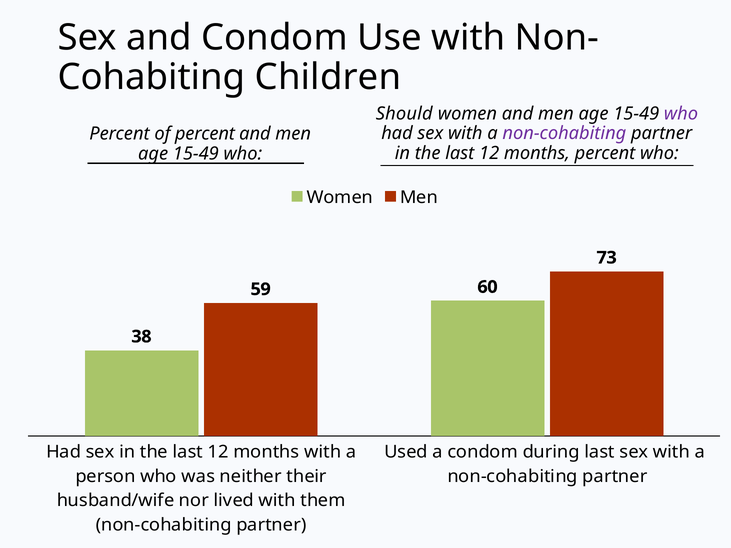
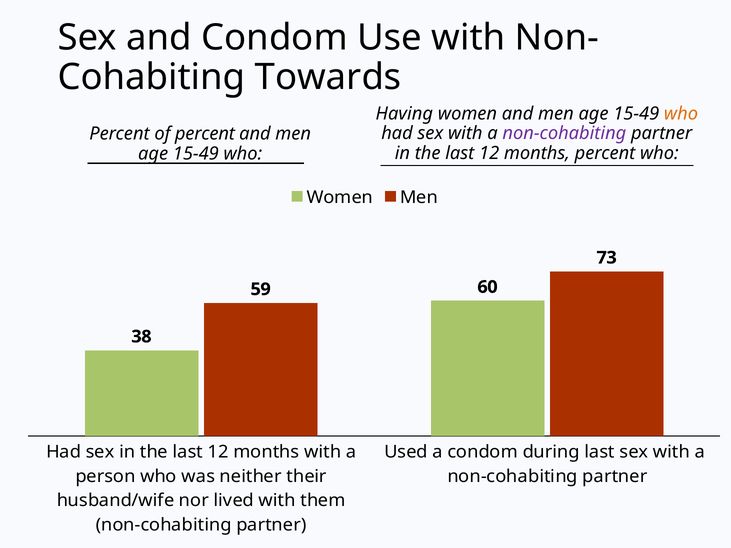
Children: Children -> Towards (328, 77)
Should: Should -> Having (404, 114)
who colour: purple -> orange (681, 114)
